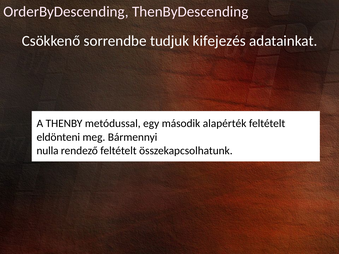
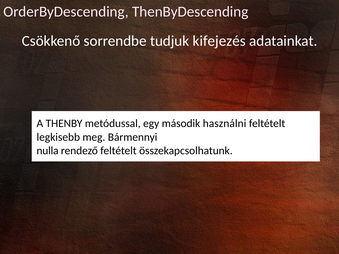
alapérték: alapérték -> használni (225, 124)
eldönteni: eldönteni -> legkisebb (58, 137)
